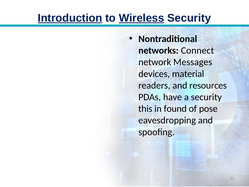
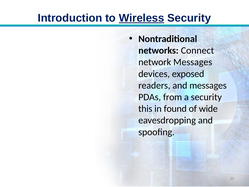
Introduction underline: present -> none (70, 18)
material: material -> exposed (188, 74)
and resources: resources -> messages (208, 85)
have: have -> from (173, 97)
pose: pose -> wide (208, 109)
